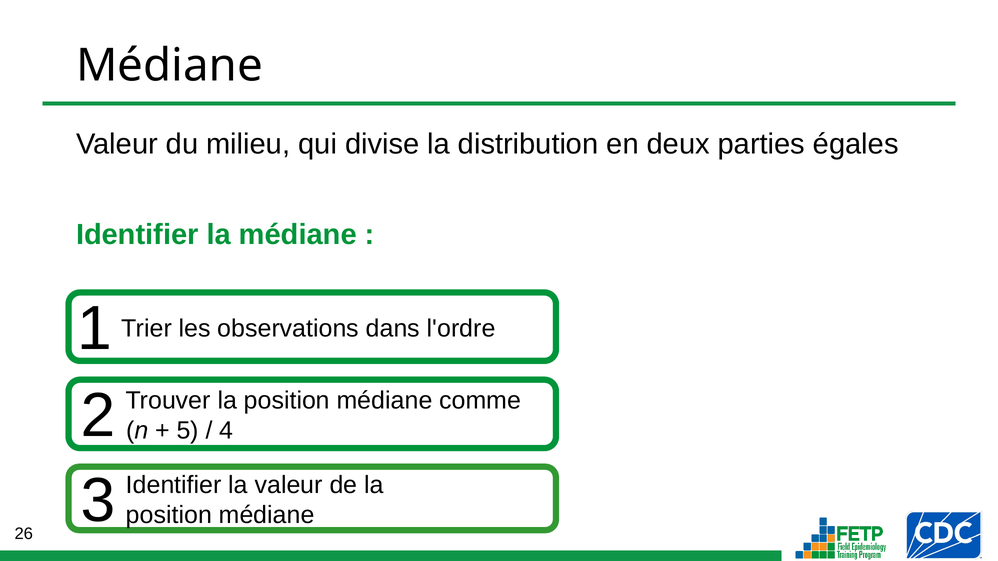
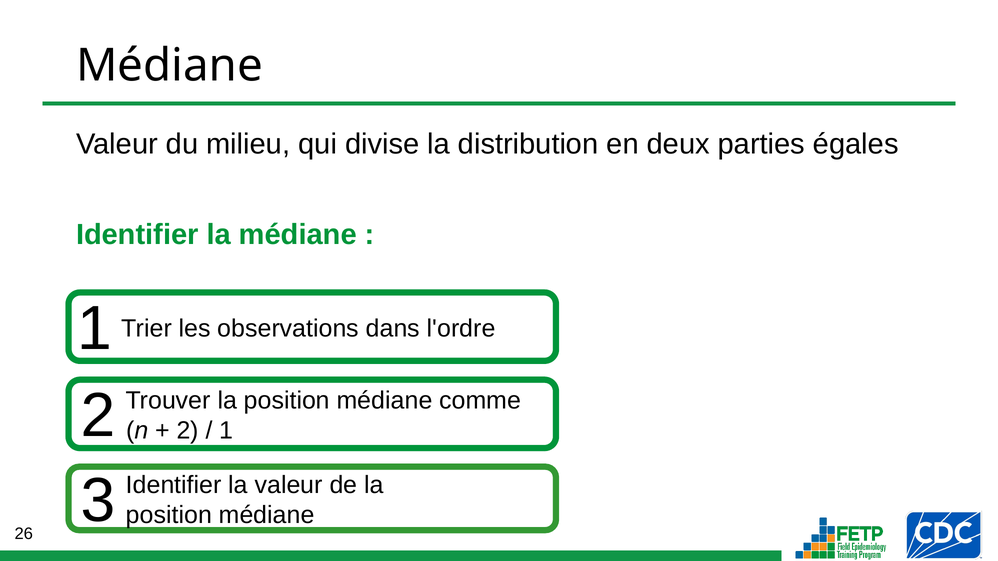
5: 5 -> 2 (188, 431)
4: 4 -> 1 (226, 431)
